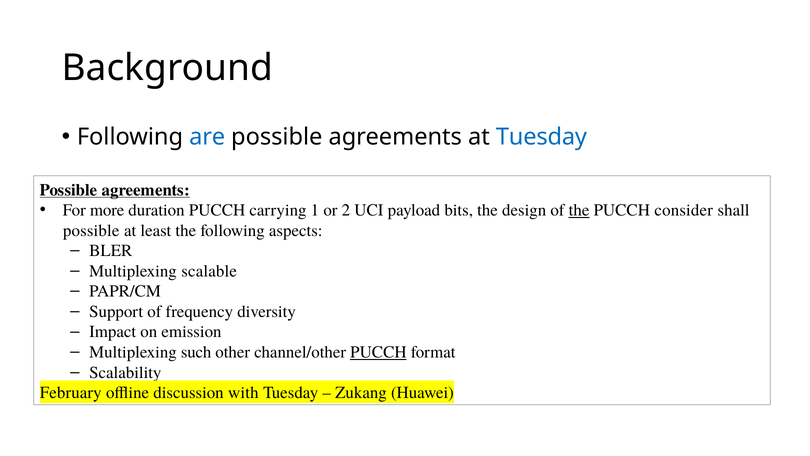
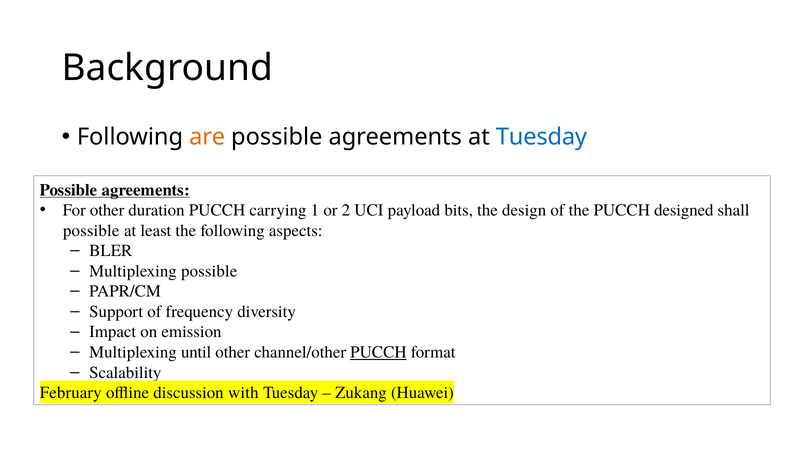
are colour: blue -> orange (207, 137)
For more: more -> other (107, 210)
the underline: present -> none (579, 210)
consider: consider -> designed (684, 210)
Multiplexing scalable: scalable -> possible (209, 271)
such: such -> until (196, 352)
